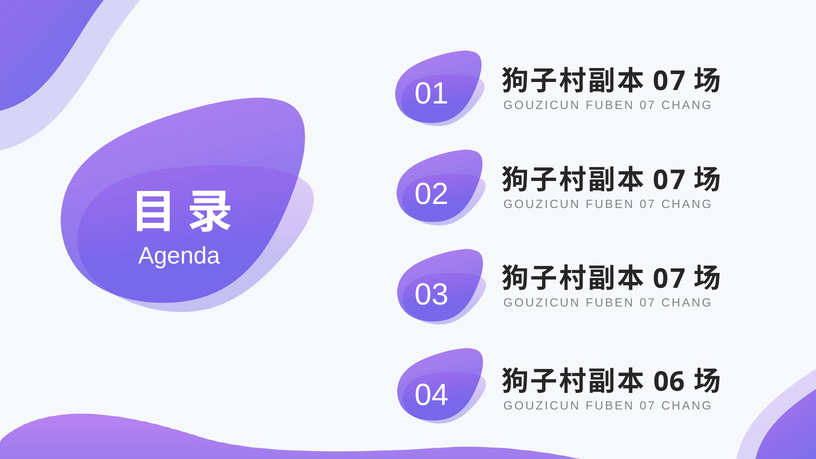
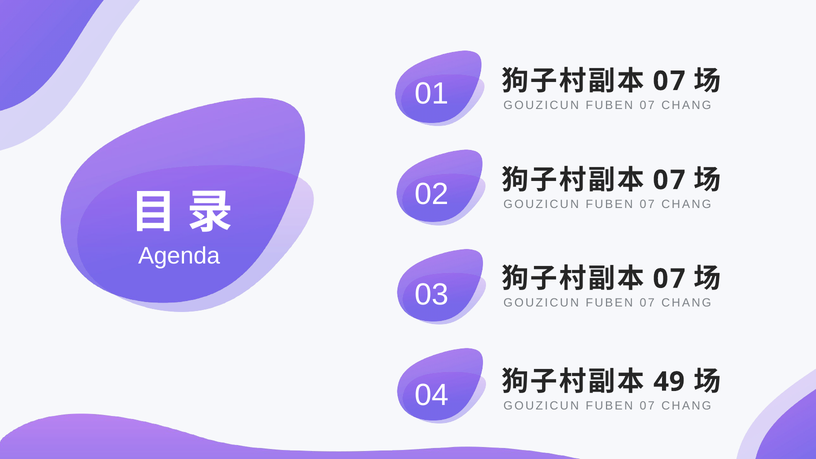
06: 06 -> 49 (669, 382)
